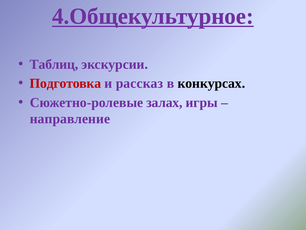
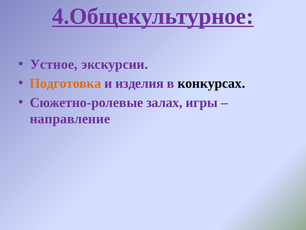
Таблиц: Таблиц -> Устное (54, 64)
Подготовка colour: red -> orange (65, 83)
рассказ: рассказ -> изделия (140, 83)
